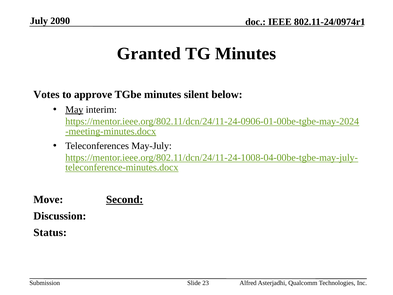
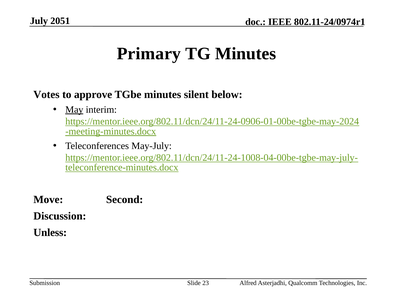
2090: 2090 -> 2051 (60, 21)
Granted: Granted -> Primary (149, 54)
Second underline: present -> none (125, 199)
Status: Status -> Unless (50, 232)
